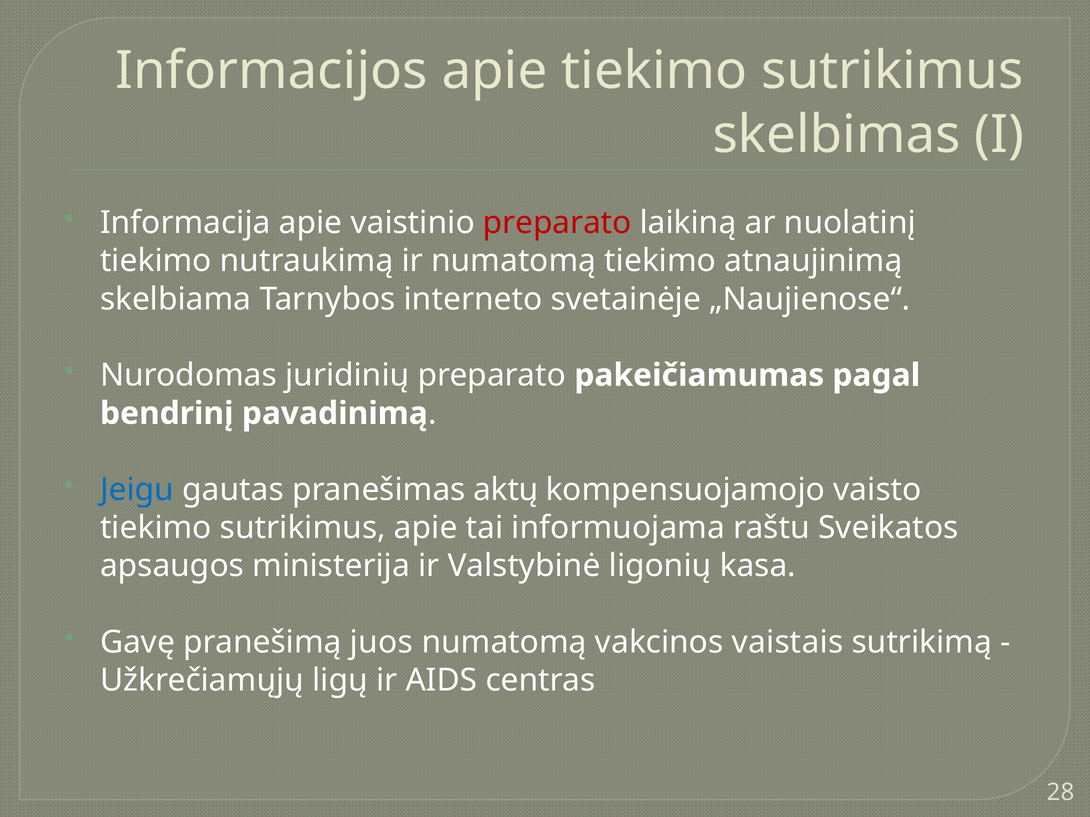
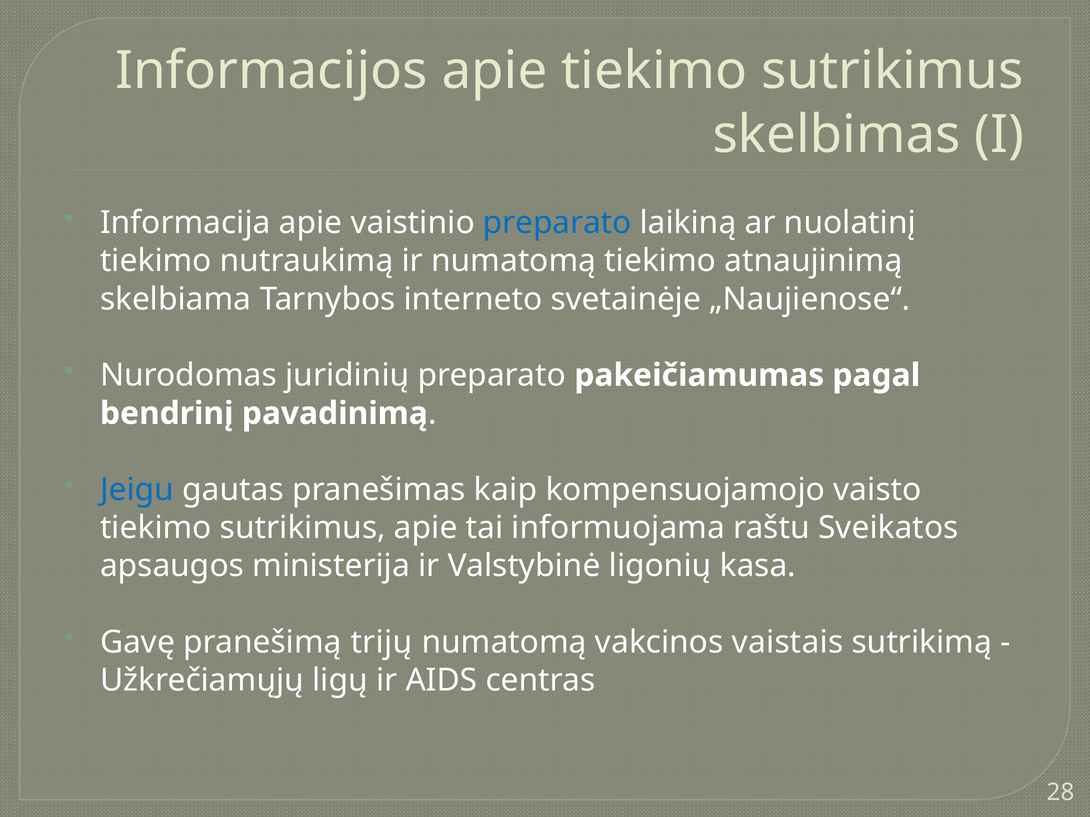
preparato colour: red -> blue (557, 223)
aktų: aktų -> kaip (506, 490)
juos: juos -> trijų (382, 643)
